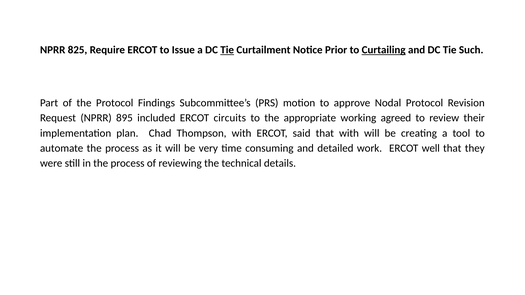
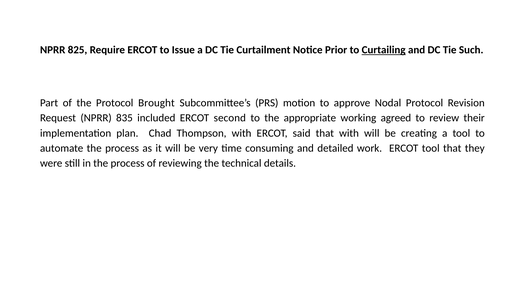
Tie underline: present -> none (227, 50)
Findings: Findings -> Brought (156, 103)
895: 895 -> 835 (124, 118)
circuits: circuits -> second (230, 118)
ERCOT well: well -> tool (431, 148)
